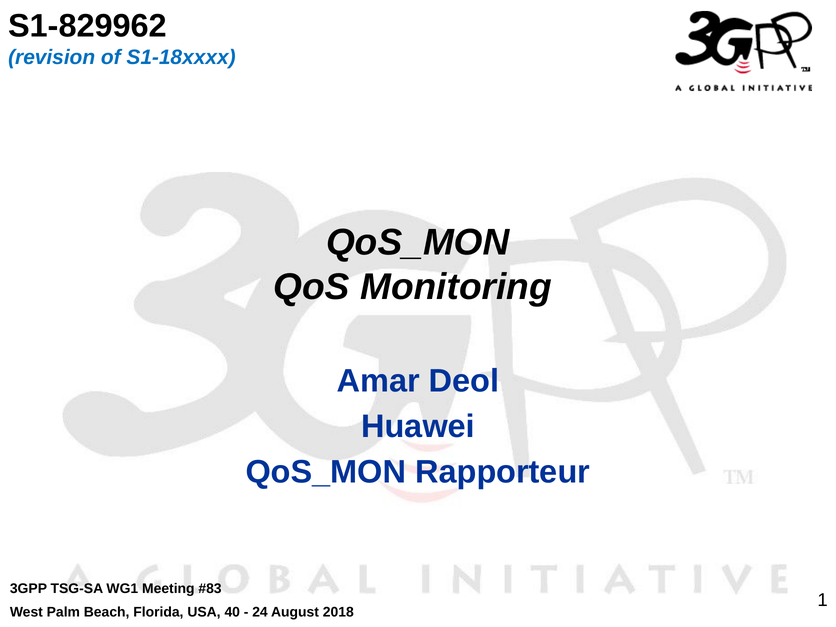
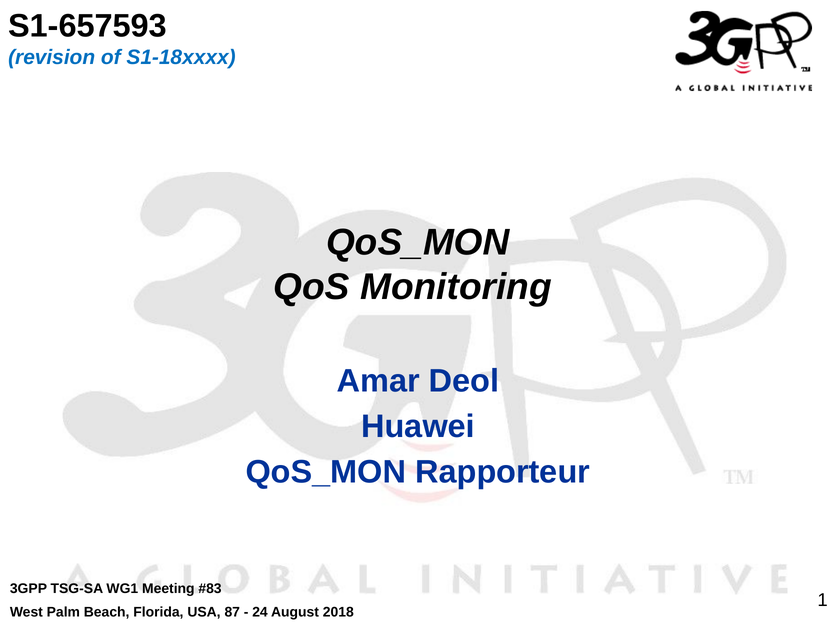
S1-829962: S1-829962 -> S1-657593 (88, 26)
40: 40 -> 87 (232, 612)
